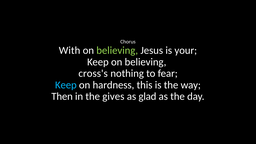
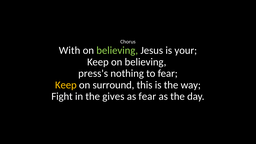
cross's: cross's -> press's (93, 73)
Keep colour: light blue -> yellow (66, 85)
hardness: hardness -> surround (113, 85)
Then: Then -> Fight (62, 96)
as glad: glad -> fear (147, 96)
